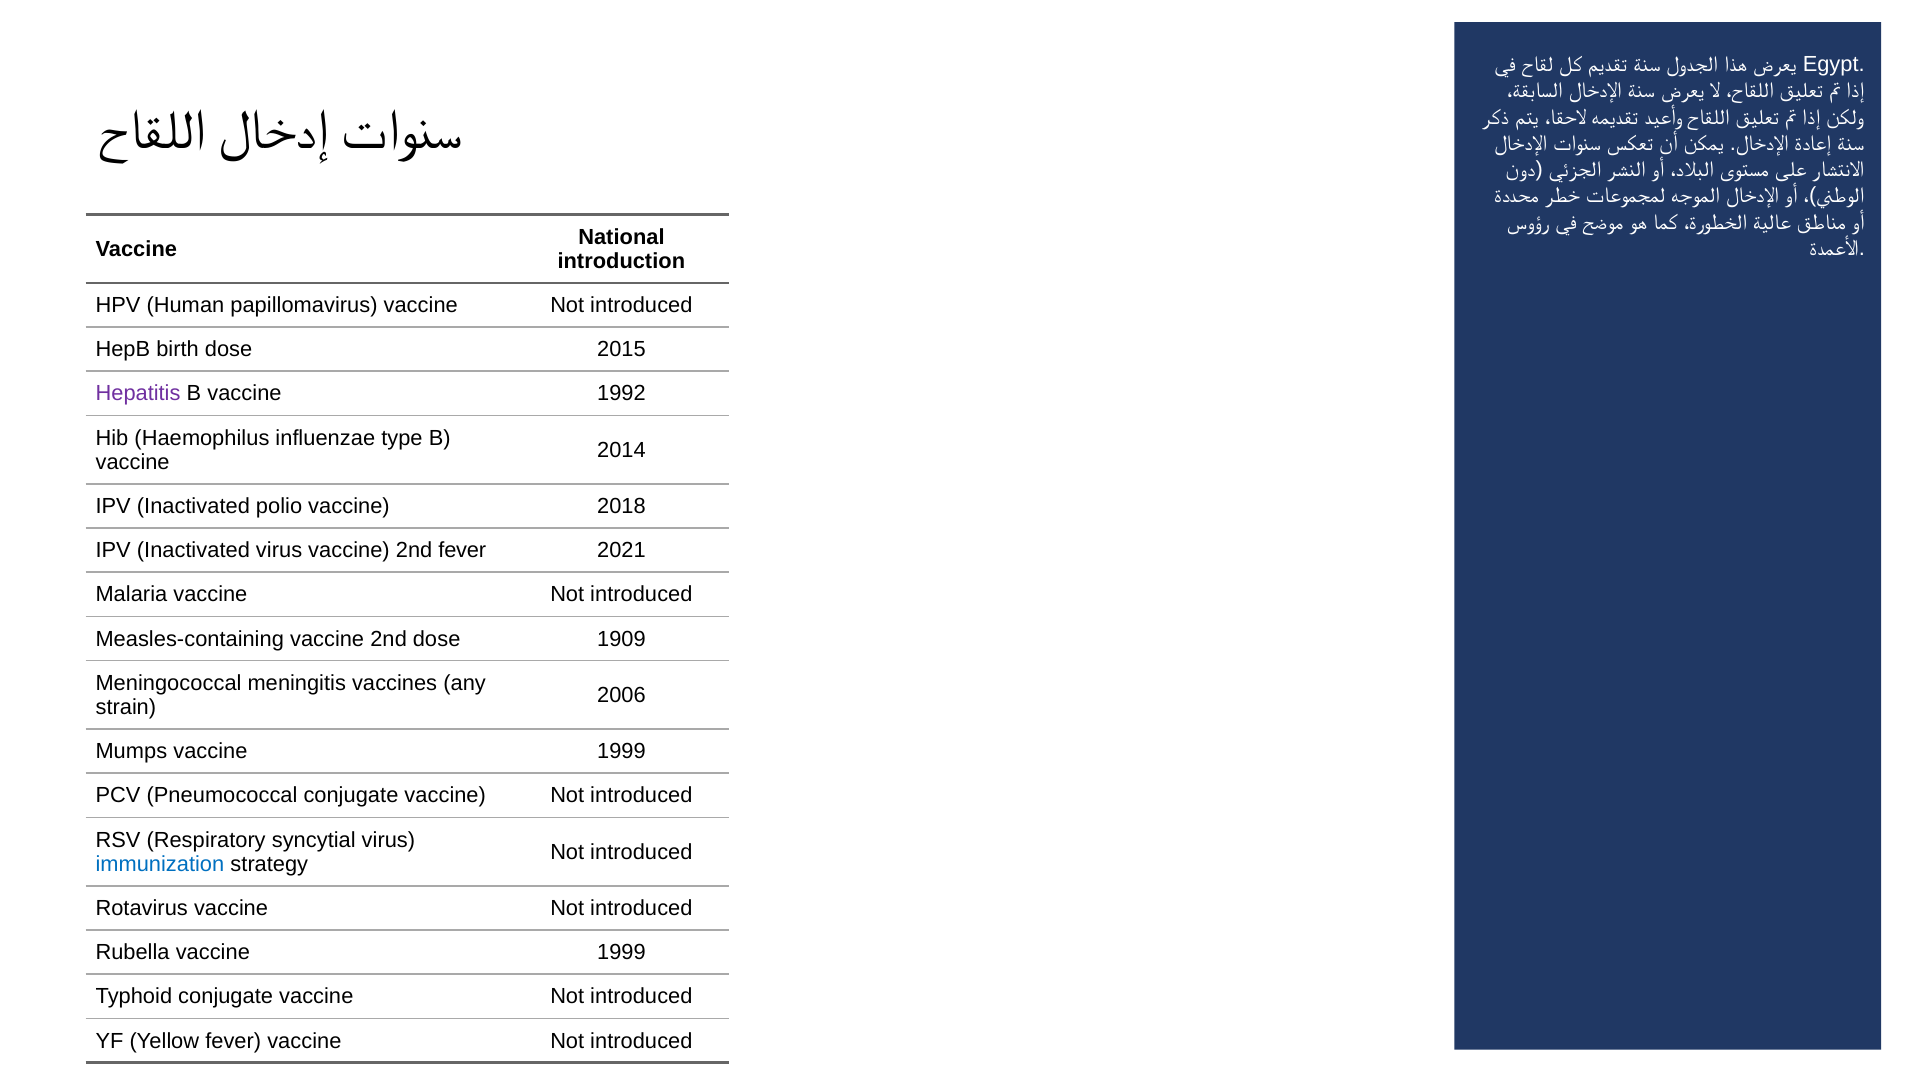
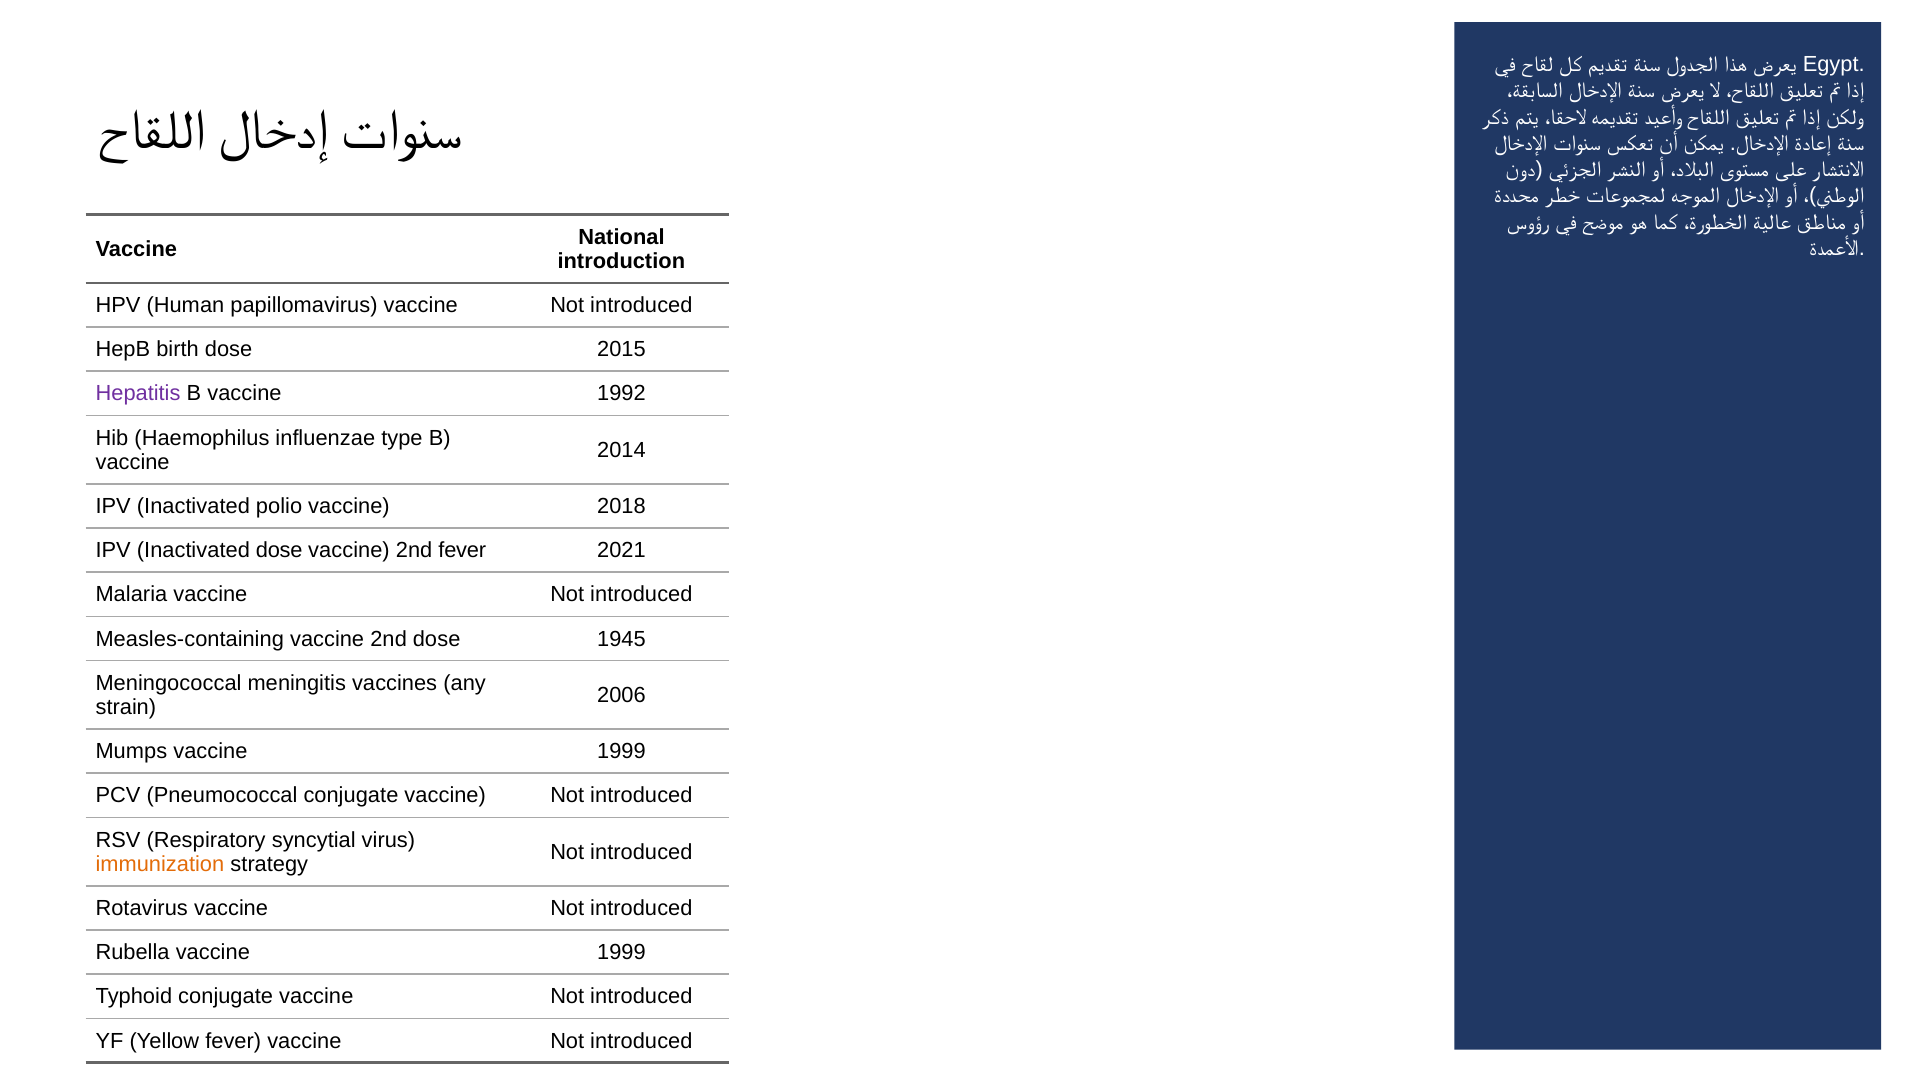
Inactivated virus: virus -> dose (279, 550)
1909: 1909 -> 1945 (621, 639)
immunization colour: blue -> orange (160, 864)
